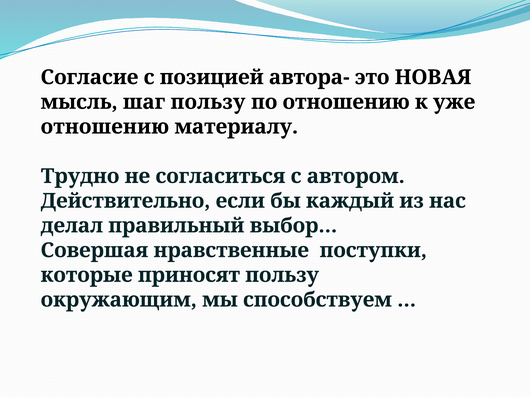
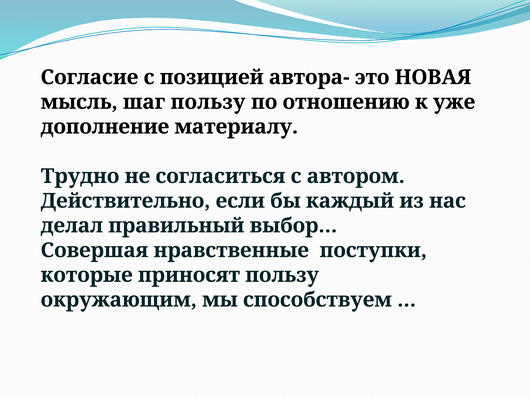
отношению: отношению -> дополнение (105, 127)
